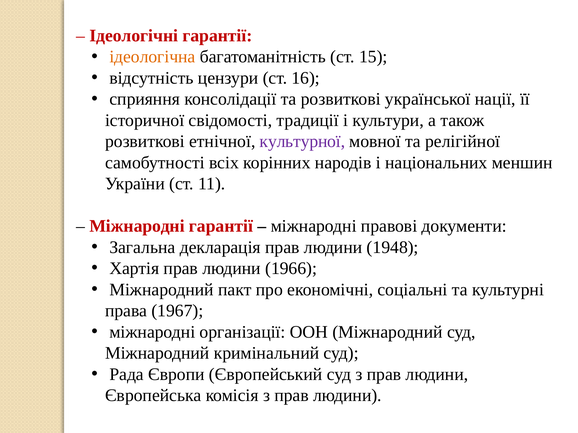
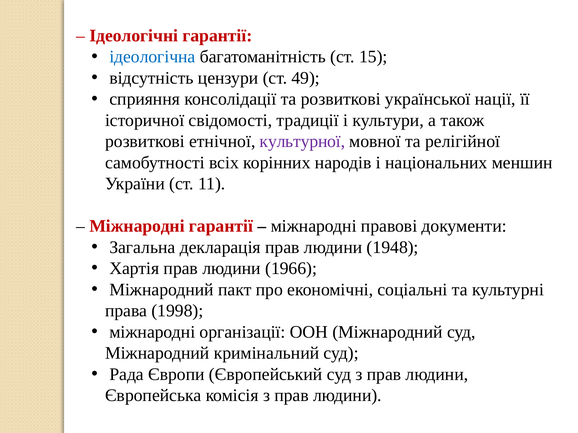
ідеологічна colour: orange -> blue (152, 57)
16: 16 -> 49 (306, 78)
1967: 1967 -> 1998 (177, 311)
